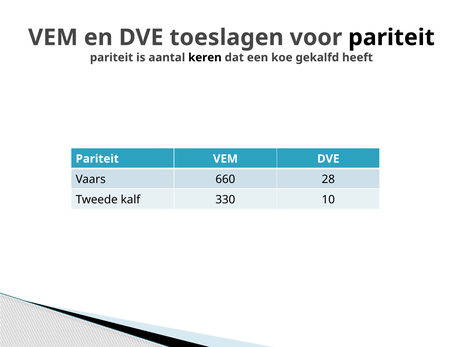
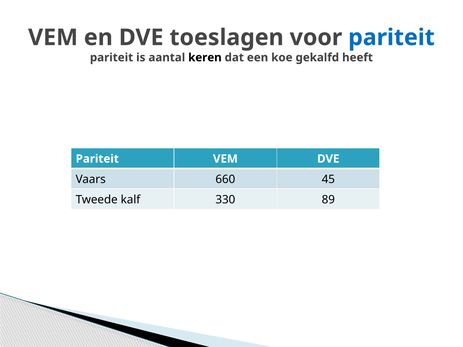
pariteit colour: black -> blue (391, 38)
28: 28 -> 45 (328, 179)
10: 10 -> 89 (328, 200)
